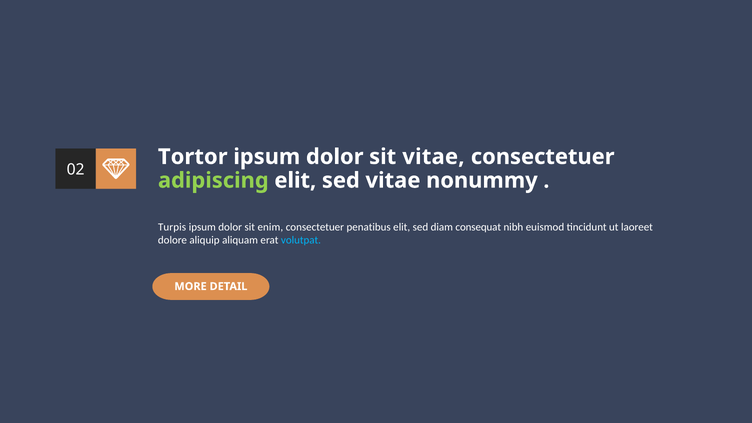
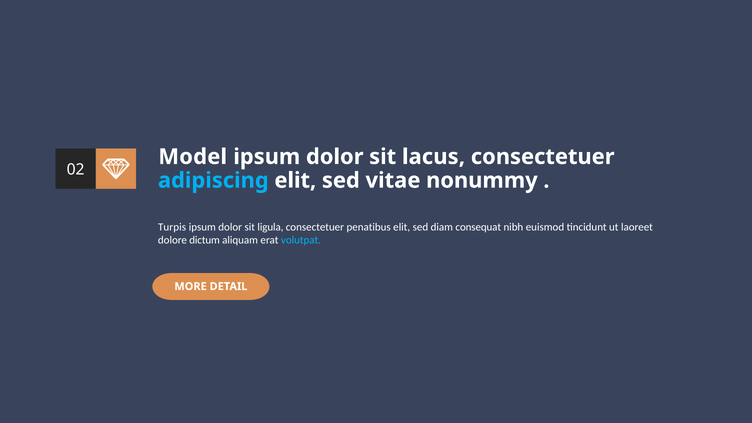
Tortor: Tortor -> Model (193, 157)
sit vitae: vitae -> lacus (433, 157)
adipiscing colour: light green -> light blue (213, 180)
enim: enim -> ligula (270, 227)
aliquip: aliquip -> dictum (205, 240)
